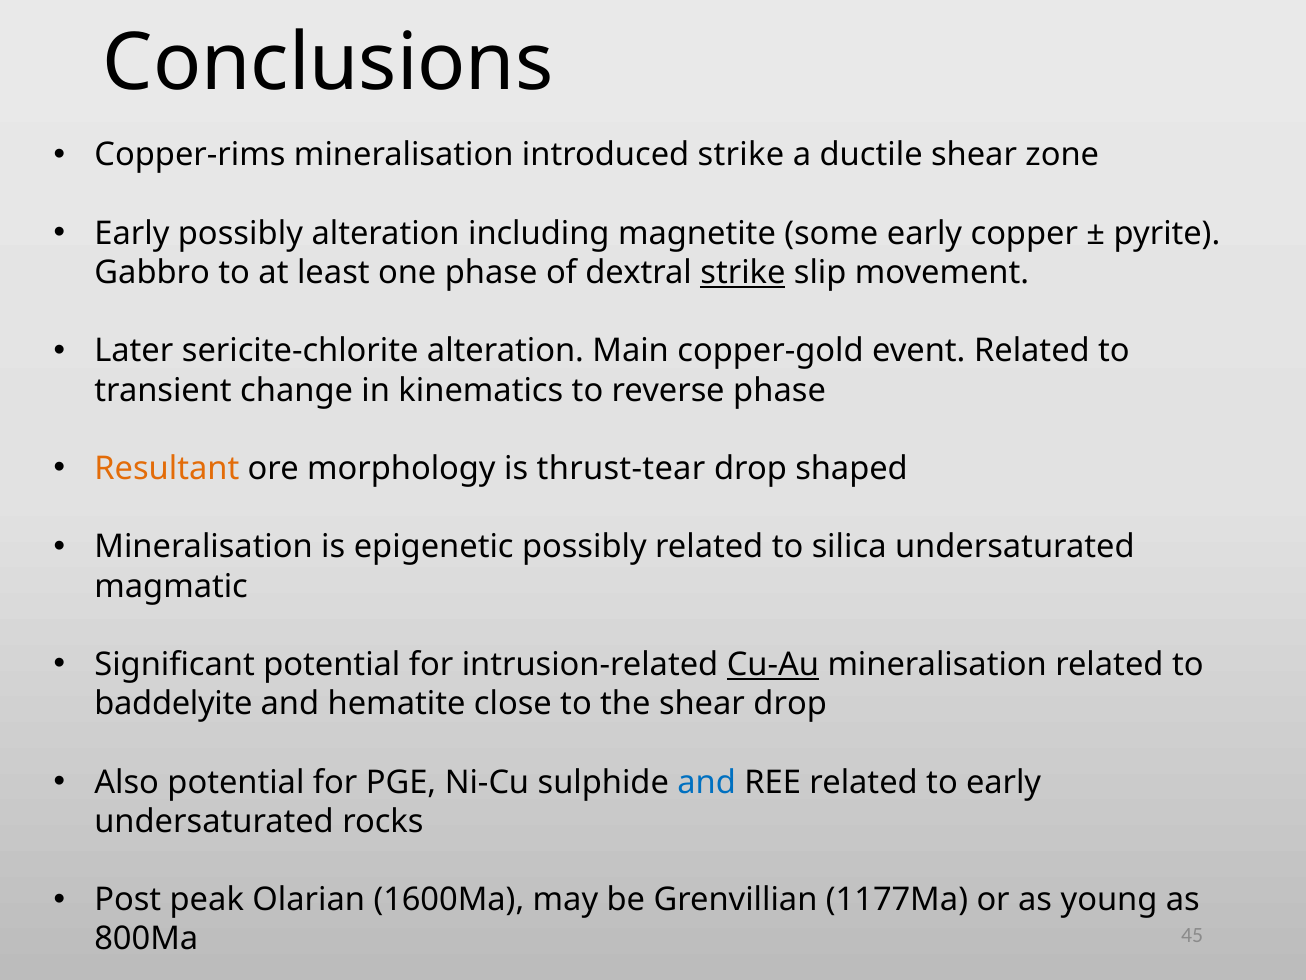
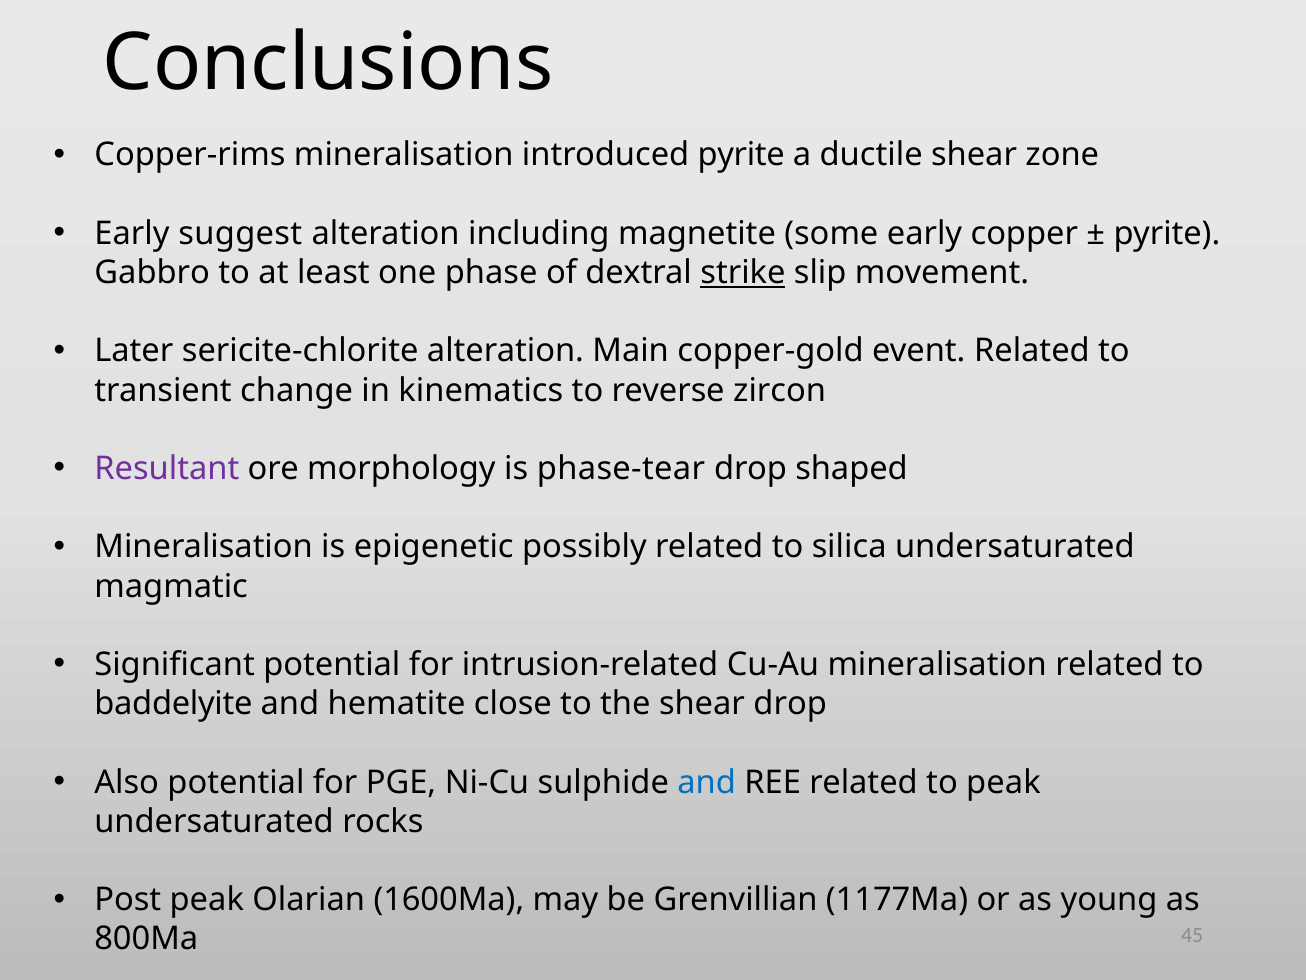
introduced strike: strike -> pyrite (741, 155)
Early possibly: possibly -> suggest (240, 233)
reverse phase: phase -> zircon (780, 390)
Resultant colour: orange -> purple (167, 469)
thrust-tear: thrust-tear -> phase-tear (621, 469)
Cu-Au underline: present -> none (773, 664)
to early: early -> peak (1003, 782)
